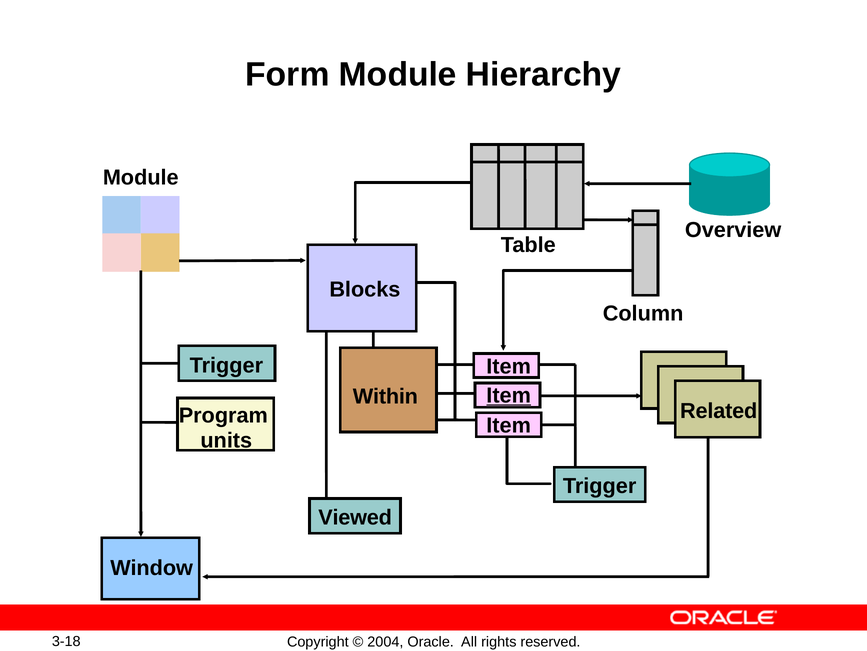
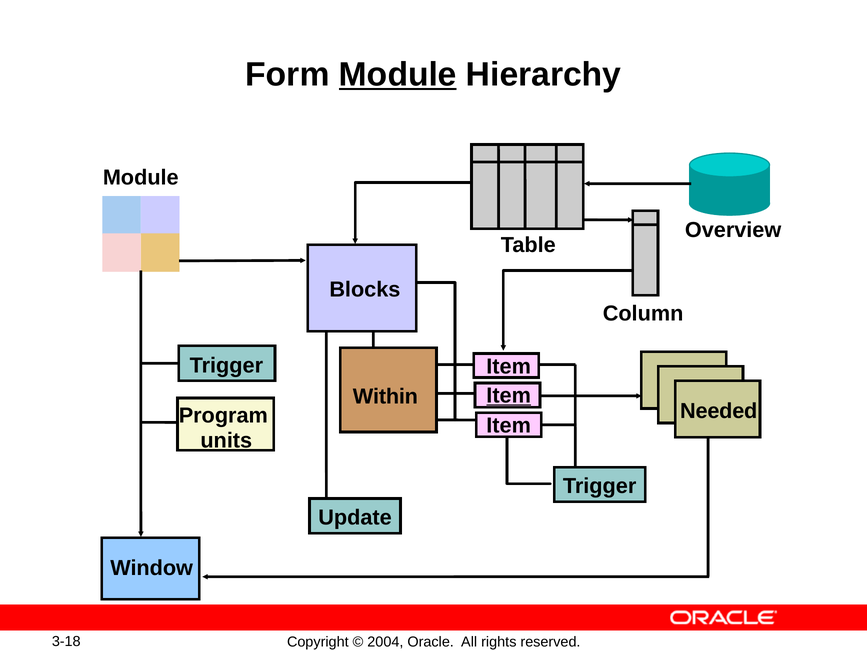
Module underline: none -> present (398, 74)
Related: Related -> Needed (719, 411)
Viewed: Viewed -> Update (355, 517)
